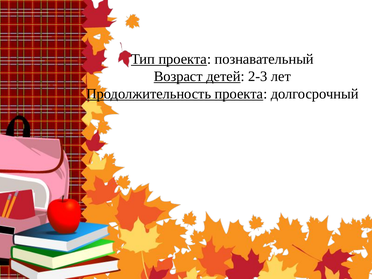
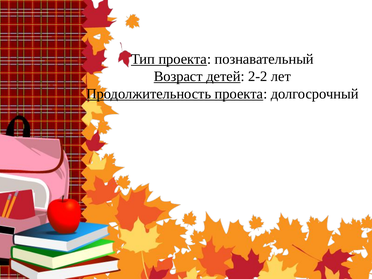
2-3: 2-3 -> 2-2 (258, 76)
